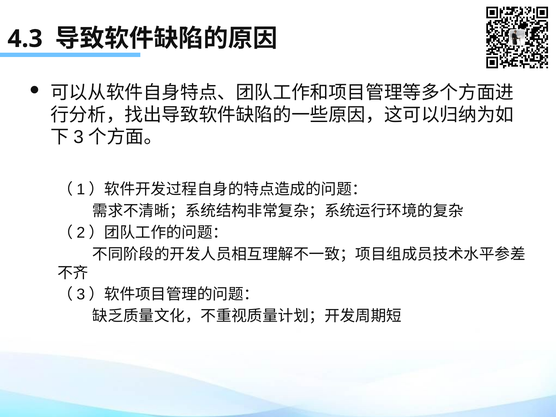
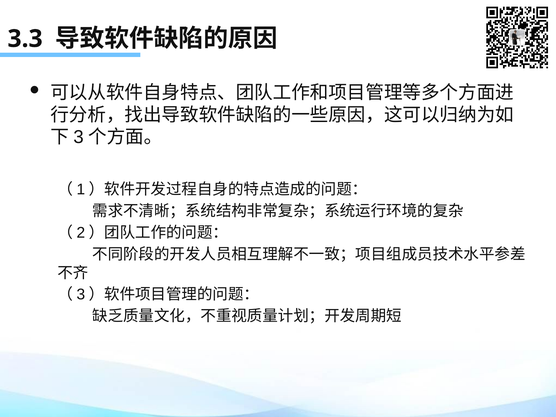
4.3: 4.3 -> 3.3 (25, 39)
